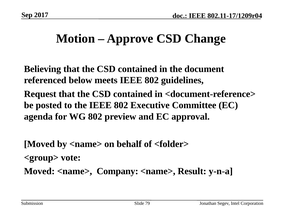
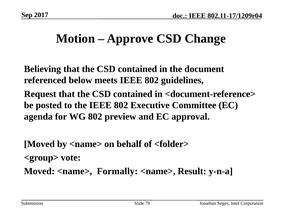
Company: Company -> Formally (117, 171)
